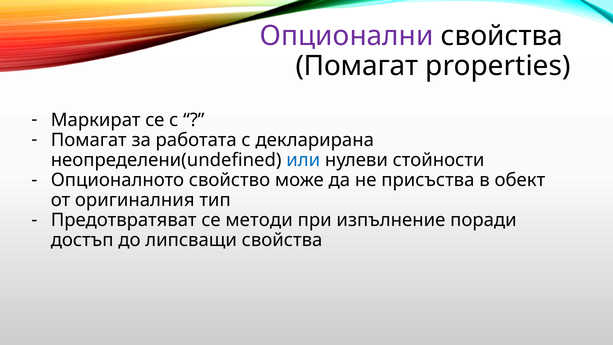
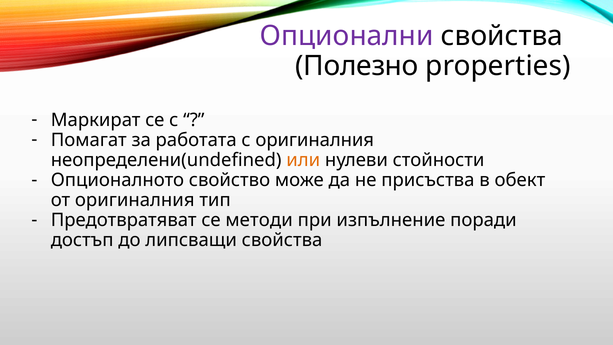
Помагат: Помагат -> Полезно (357, 66)
с декларирана: декларирана -> оригиналния (315, 140)
или colour: blue -> orange (303, 160)
